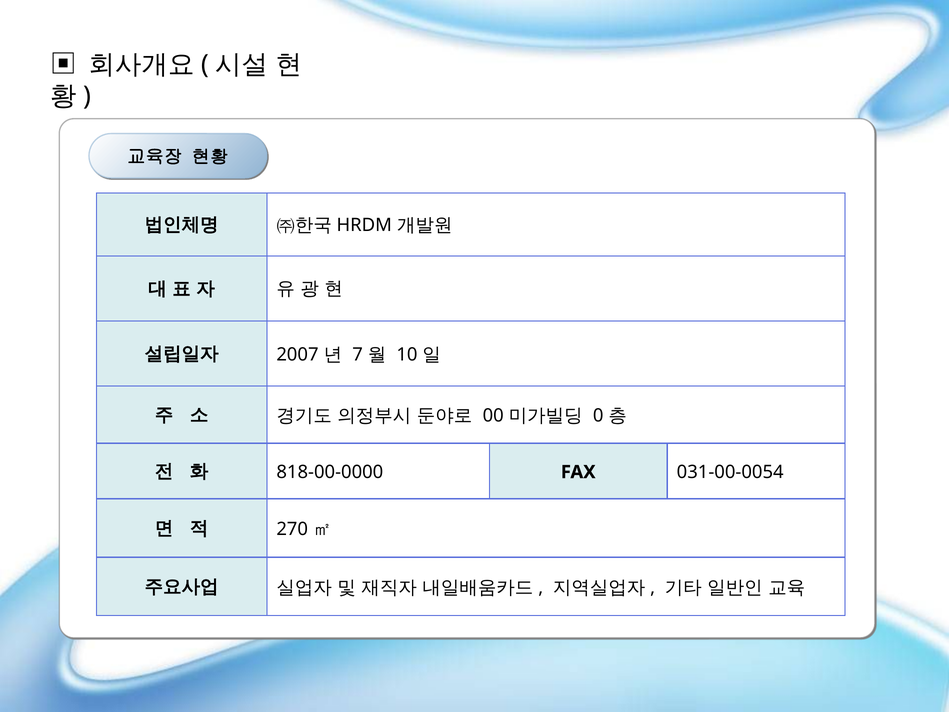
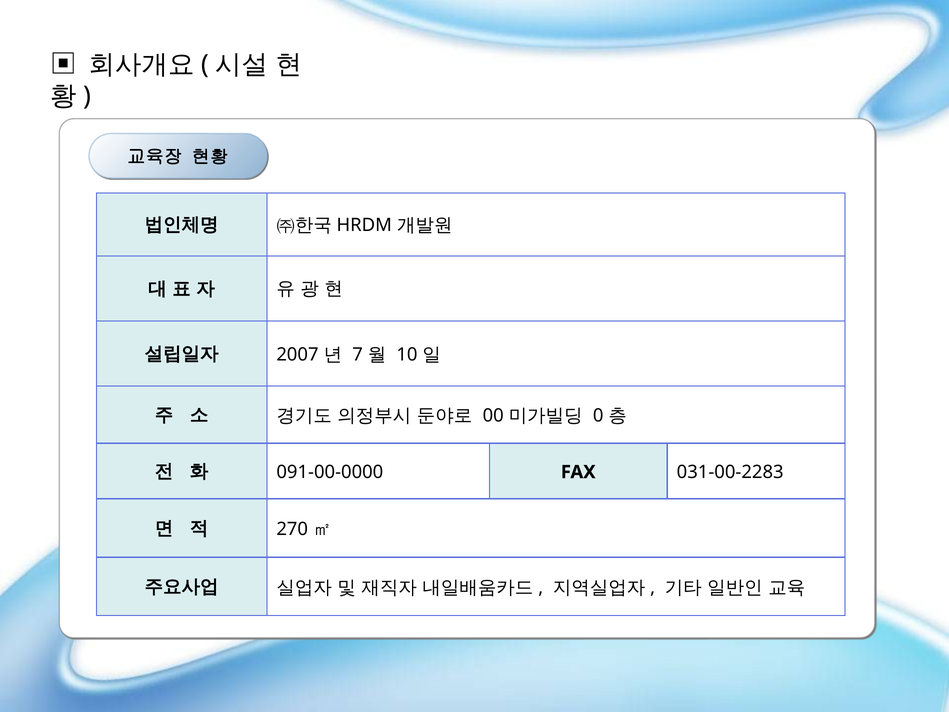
818-00-0000: 818-00-0000 -> 091-00-0000 (330, 472)
031-00-0054: 031-00-0054 -> 031-00-2283 (730, 472)
